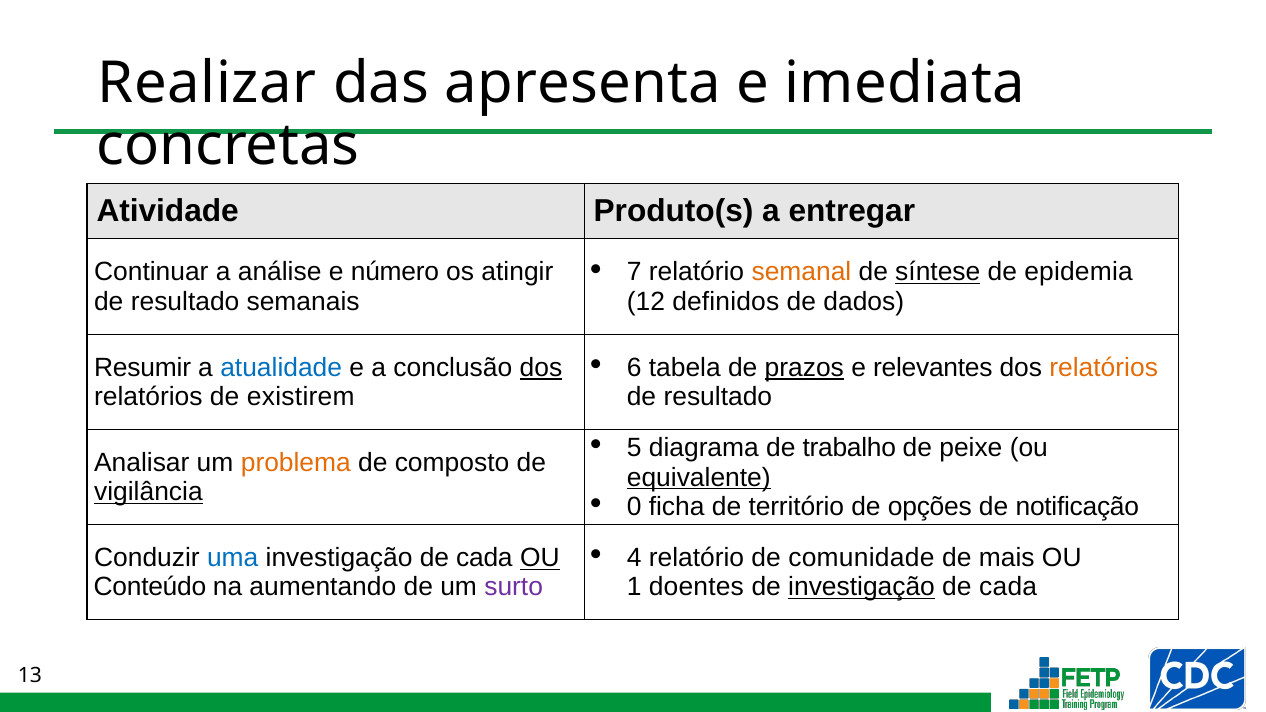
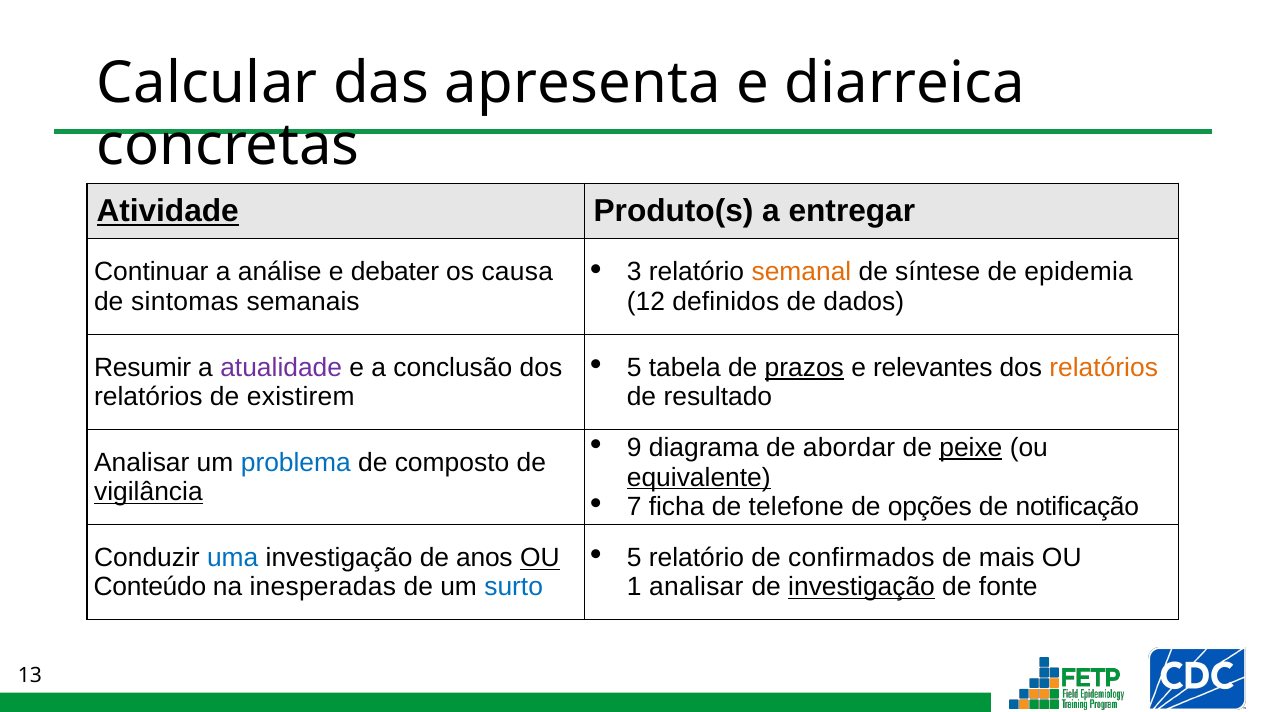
Realizar: Realizar -> Calcular (207, 83)
imediata: imediata -> diarreica (905, 83)
Atividade underline: none -> present (168, 212)
7: 7 -> 3 (634, 272)
síntese underline: present -> none (938, 272)
número: número -> debater (395, 272)
atingir: atingir -> causa (517, 272)
resultado: resultado -> sintomas (185, 302)
6: 6 -> 5 (634, 367)
atualidade colour: blue -> purple (281, 367)
dos underline: present -> none (541, 367)
5: 5 -> 9 (634, 448)
trabalho: trabalho -> abordar (849, 448)
peixe underline: none -> present (971, 448)
problema colour: orange -> blue (296, 463)
0: 0 -> 7 (634, 507)
território: território -> telefone (796, 507)
4: 4 -> 5 (634, 558)
comunidade: comunidade -> confirmados (861, 558)
cada: cada -> anos (484, 558)
aumentando: aumentando -> inesperadas (323, 587)
surto colour: purple -> blue (514, 587)
1 doentes: doentes -> analisar (696, 587)
cada: cada -> fonte (1008, 587)
